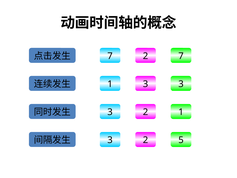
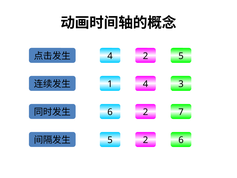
7: 7 -> 4 (110, 56)
2 7: 7 -> 5 (181, 56)
1 3: 3 -> 4 (146, 84)
3: 3 -> 6 (110, 112)
1: 1 -> 7 (181, 112)
3: 3 -> 5 (110, 140)
2 5: 5 -> 6 (181, 140)
